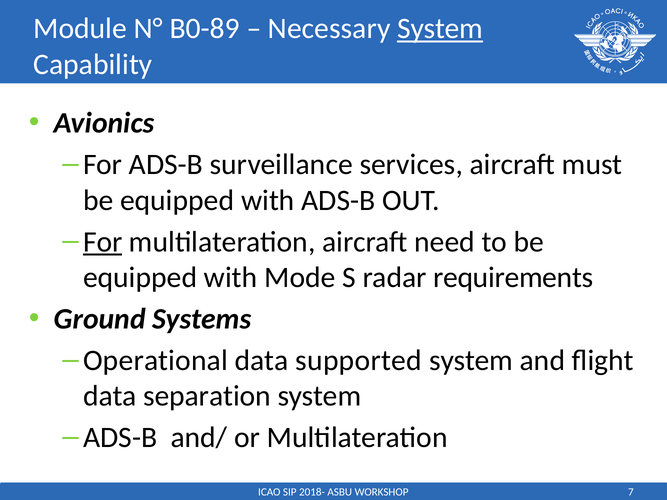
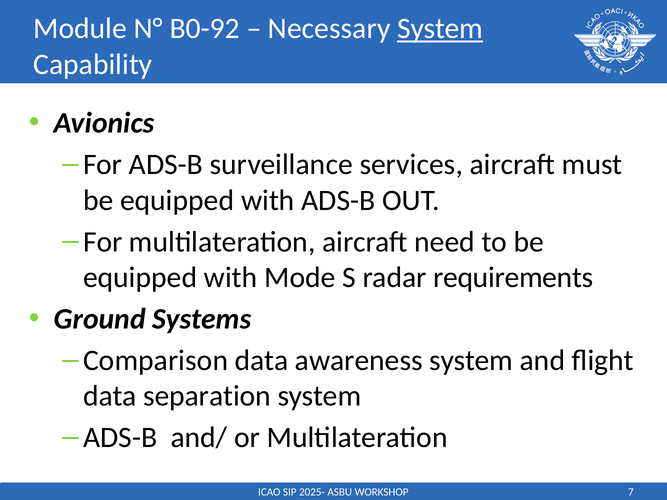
B0-89: B0-89 -> B0-92 (205, 29)
For underline: present -> none (103, 242)
Operational: Operational -> Comparison (156, 360)
supported: supported -> awareness (359, 360)
2018-: 2018- -> 2025- (312, 493)
